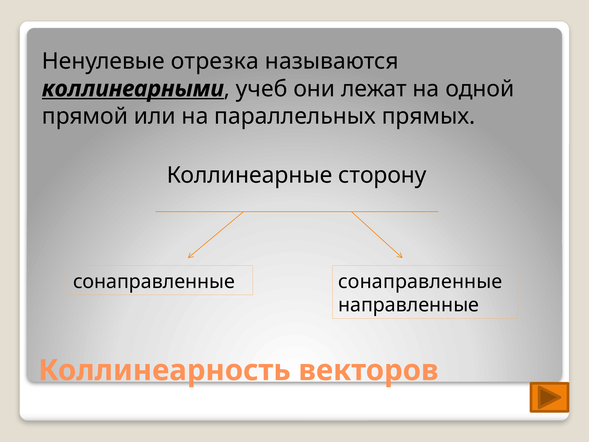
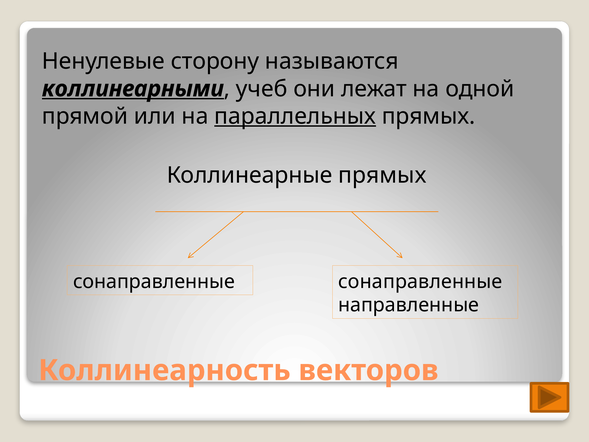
отрезка: отрезка -> сторону (215, 61)
параллельных underline: none -> present (295, 116)
Коллинеарные сторону: сторону -> прямых (382, 175)
